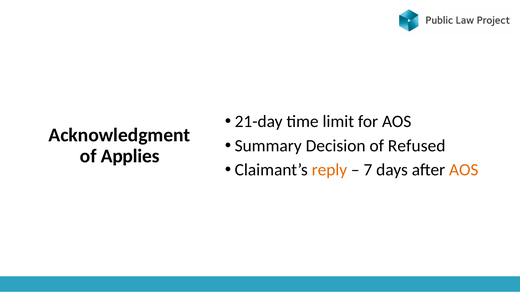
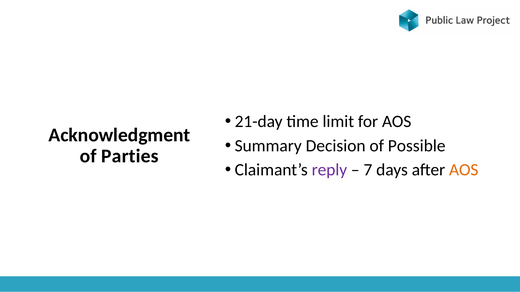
Refused: Refused -> Possible (417, 146)
Applies: Applies -> Parties (130, 156)
reply colour: orange -> purple (329, 170)
